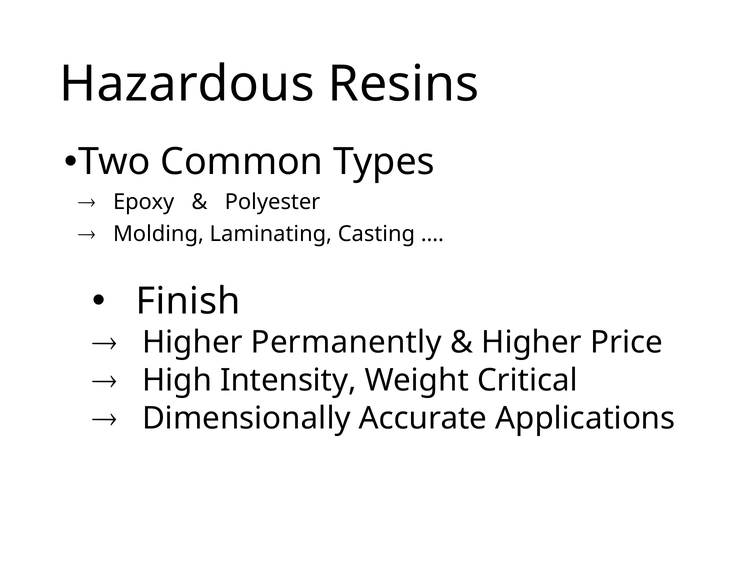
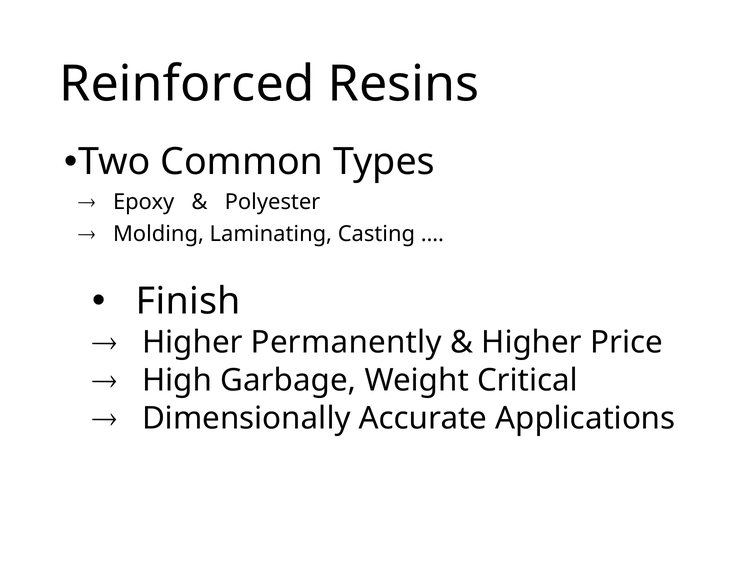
Hazardous: Hazardous -> Reinforced (187, 84)
Intensity: Intensity -> Garbage (288, 380)
